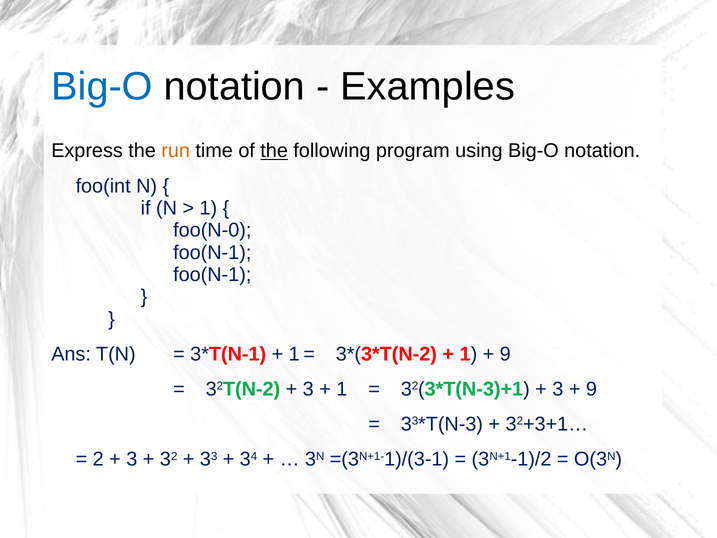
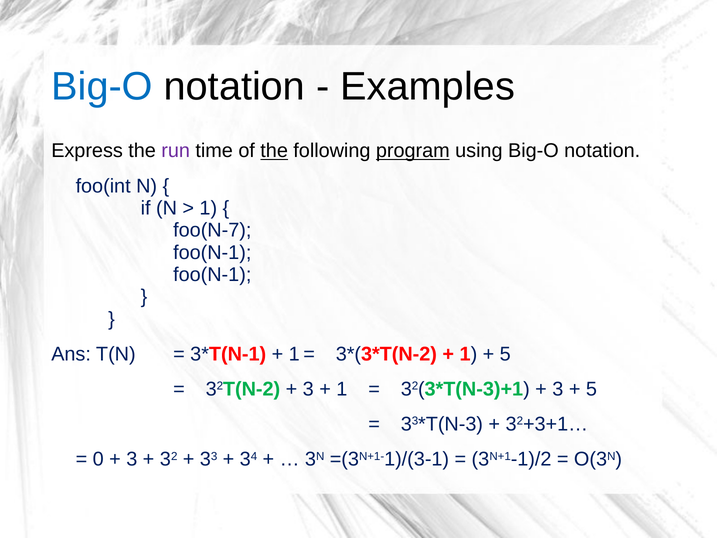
run colour: orange -> purple (176, 151)
program underline: none -> present (413, 151)
foo(N-0: foo(N-0 -> foo(N-7 (212, 230)
9: 9 -> 5 (505, 354)
9: 9 -> 5 (591, 389)
2: 2 -> 0 (98, 459)
